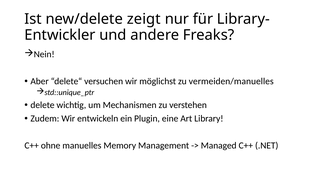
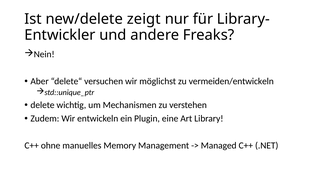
vermeiden/manuelles: vermeiden/manuelles -> vermeiden/entwickeln (231, 81)
